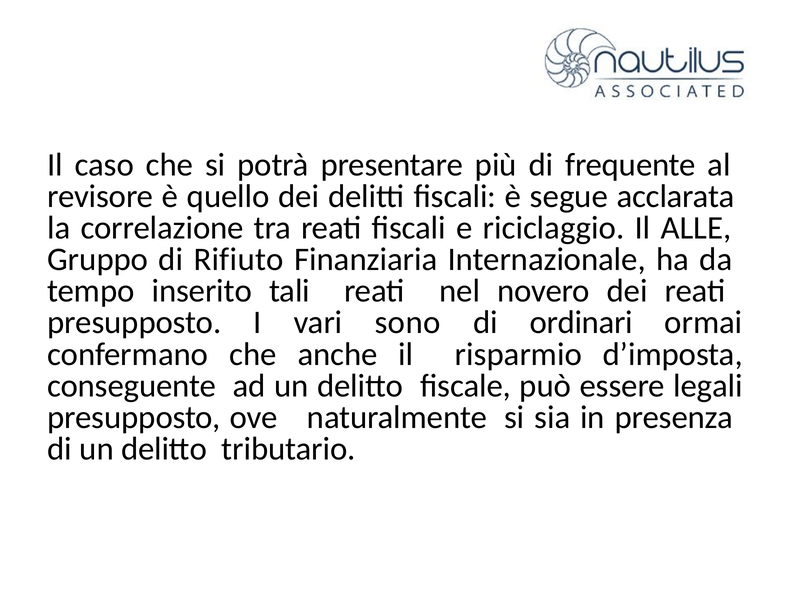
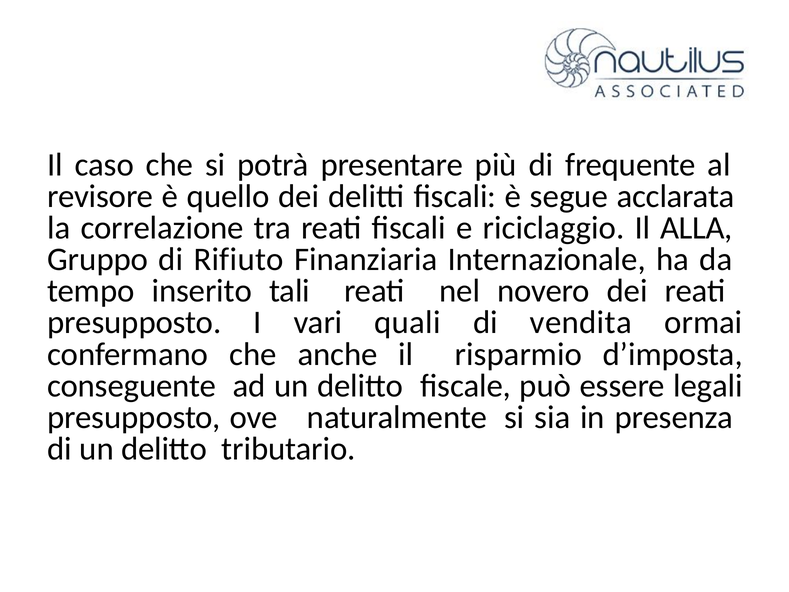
ALLE: ALLE -> ALLA (696, 228)
sono: sono -> quali (408, 322)
ordinari: ordinari -> vendita (581, 322)
